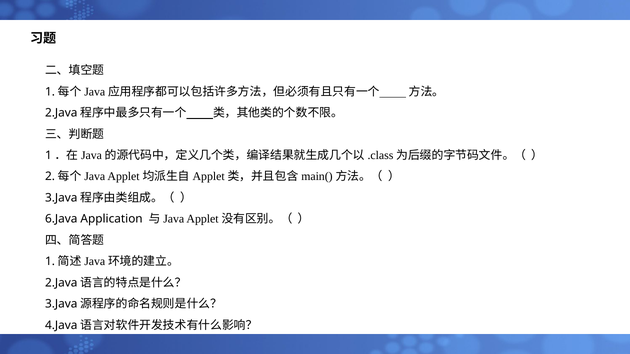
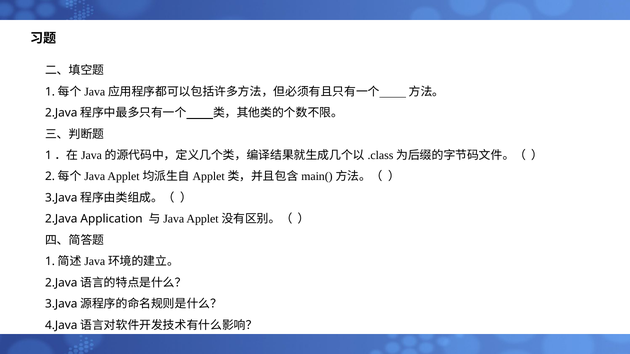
6.Java: 6.Java -> 2.Java (61, 219)
